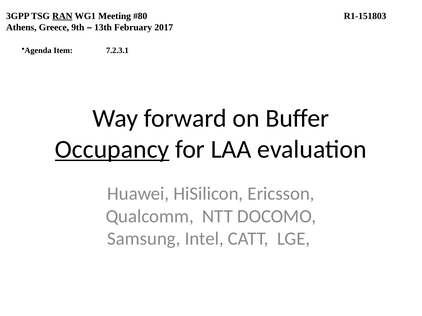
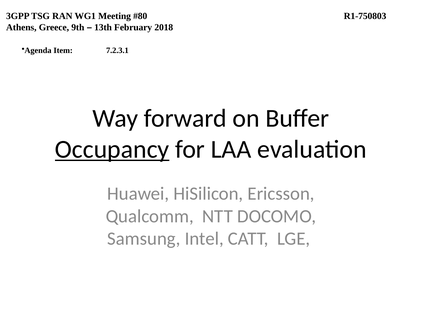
RAN underline: present -> none (62, 16)
R1-151803: R1-151803 -> R1-750803 (365, 16)
2017: 2017 -> 2018 (164, 27)
